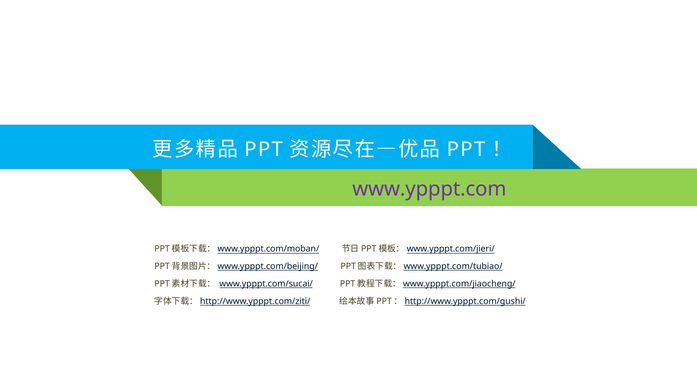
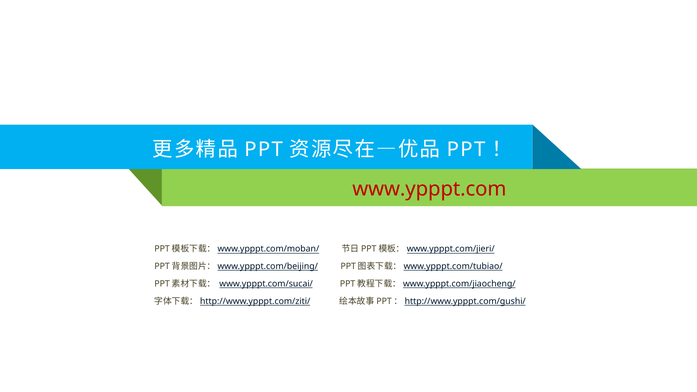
www.ypppt.com colour: purple -> red (429, 189)
